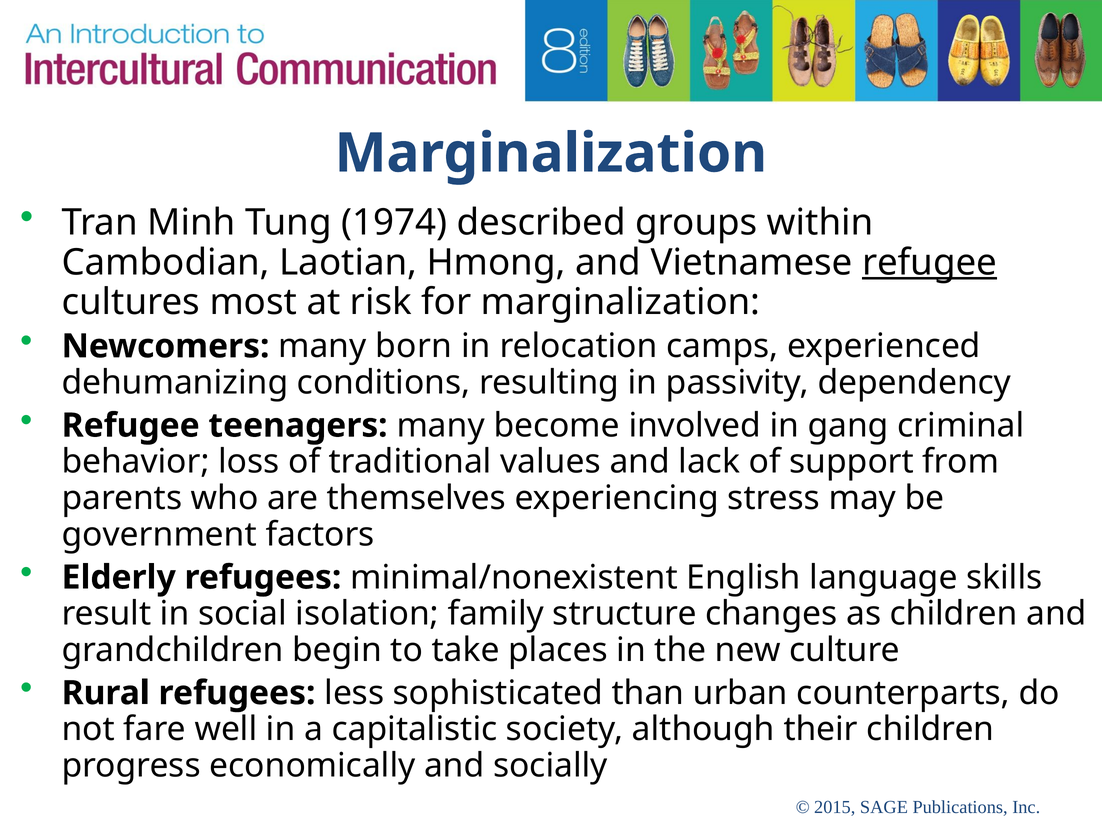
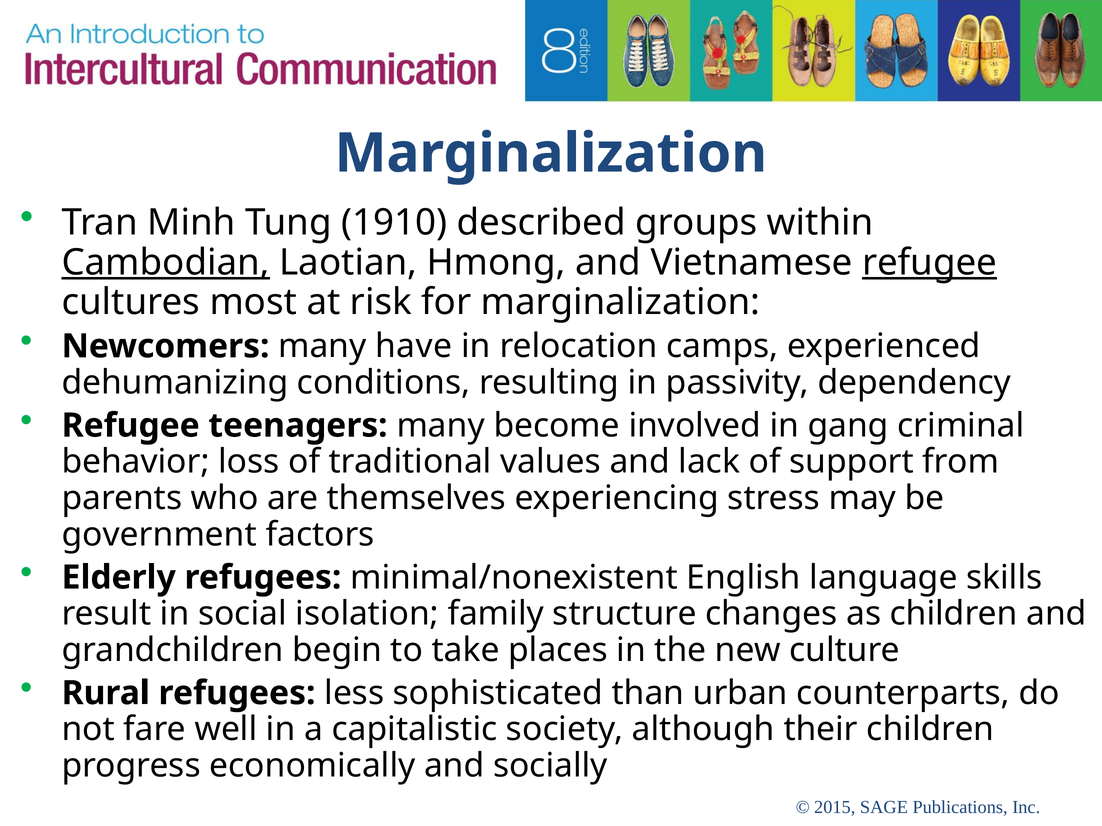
1974: 1974 -> 1910 (394, 223)
Cambodian underline: none -> present (166, 263)
born: born -> have (414, 346)
